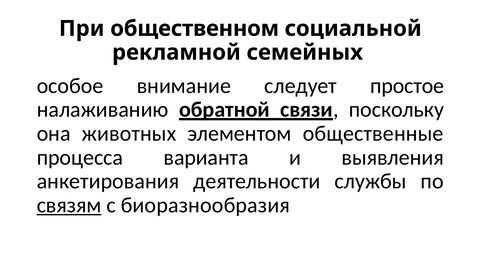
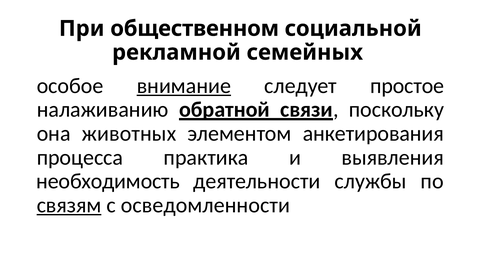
внимание underline: none -> present (184, 86)
общественные: общественные -> анкетирования (373, 133)
варианта: варианта -> практика (206, 157)
анкетирования: анкетирования -> необходимость (108, 181)
биоразнообразия: биоразнообразия -> осведомленности (205, 205)
